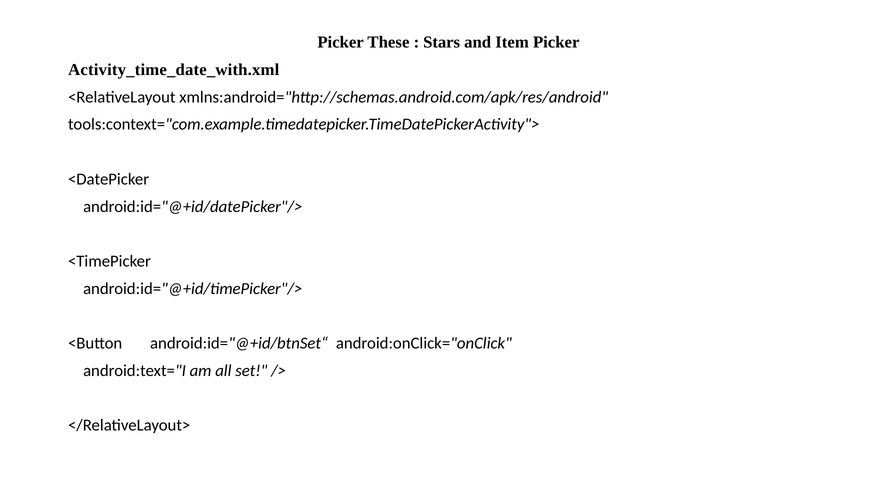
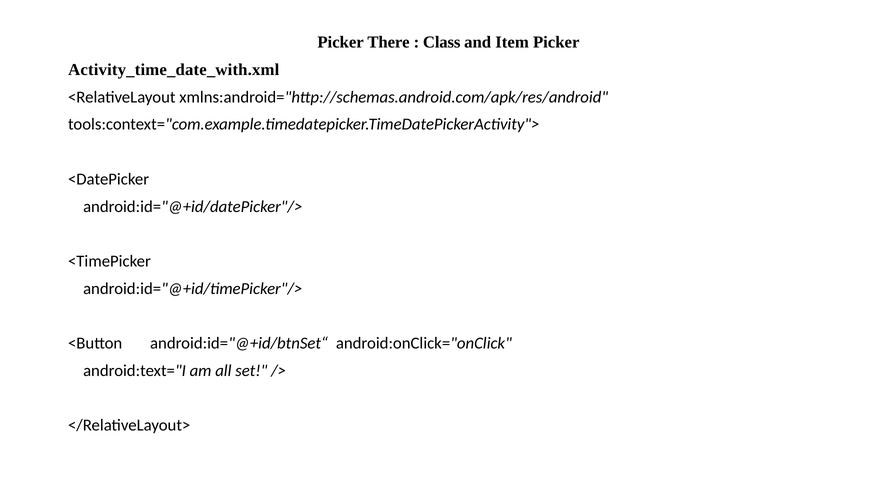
These: These -> There (389, 42)
Stars: Stars -> Class (442, 42)
